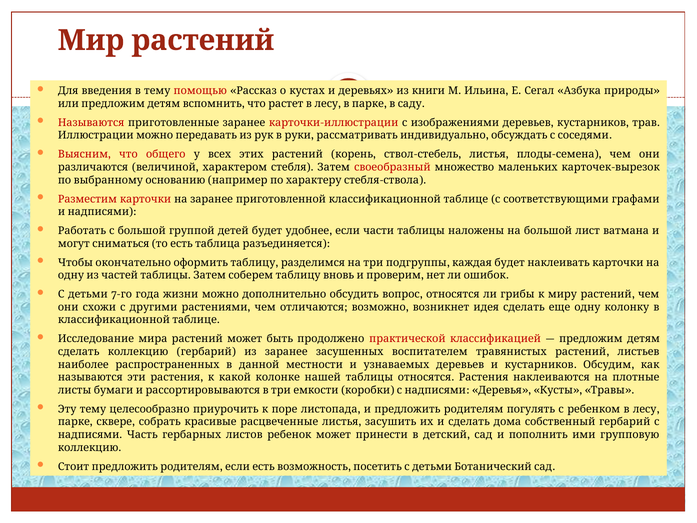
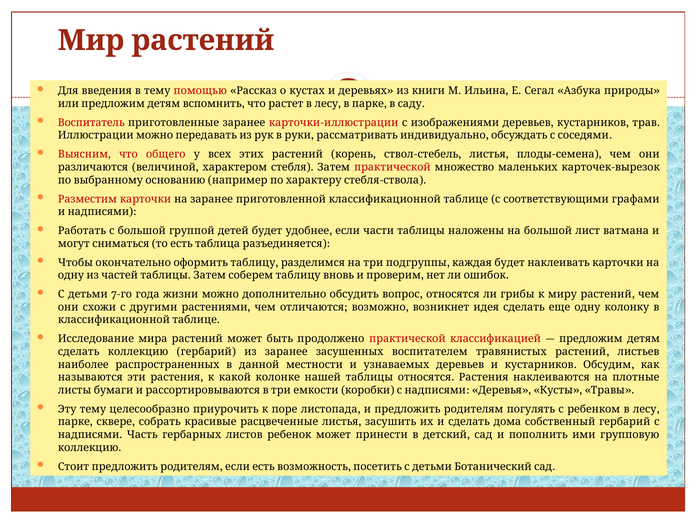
Называются: Называются -> Воспитатель (91, 123)
Затем своеобразный: своеобразный -> практической (392, 167)
